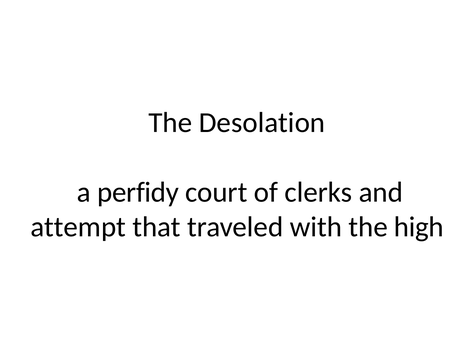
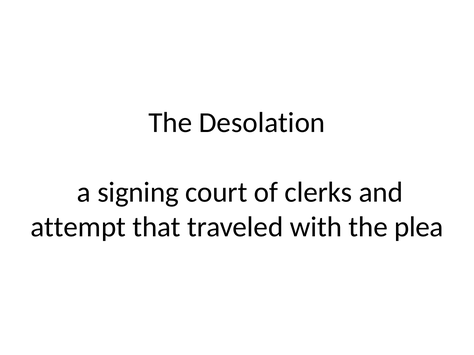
perfidy: perfidy -> signing (138, 192)
high: high -> plea (419, 227)
